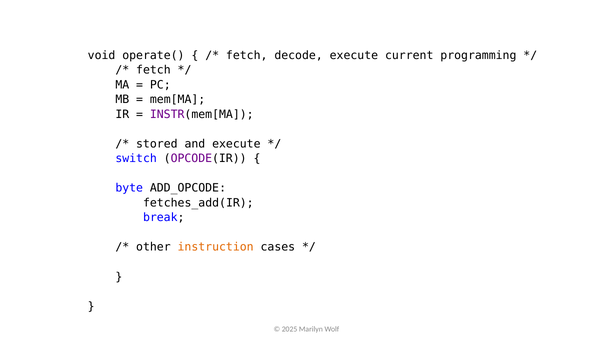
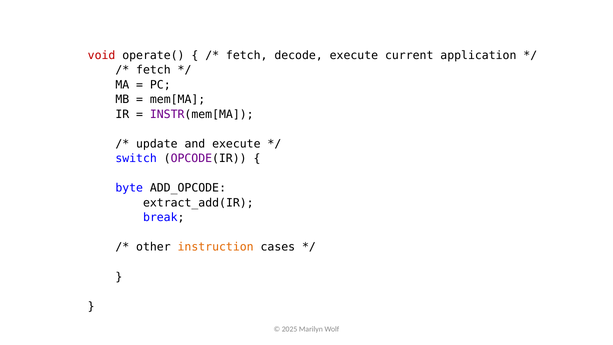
void colour: black -> red (102, 55)
programming: programming -> application (478, 55)
stored: stored -> update (157, 144)
fetches_add(IR: fetches_add(IR -> extract_add(IR (198, 203)
